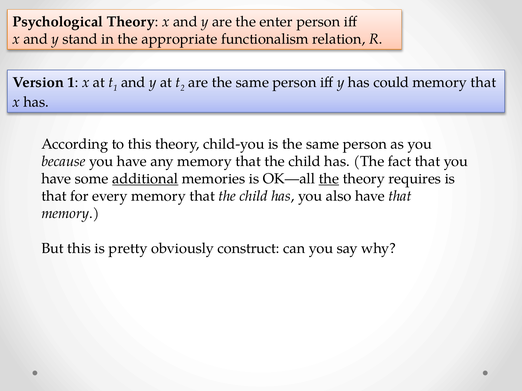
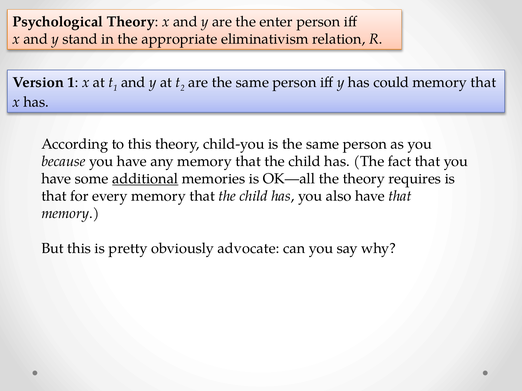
functionalism: functionalism -> eliminativism (265, 39)
the underline: present -> none (329, 179)
construct: construct -> advocate (248, 249)
